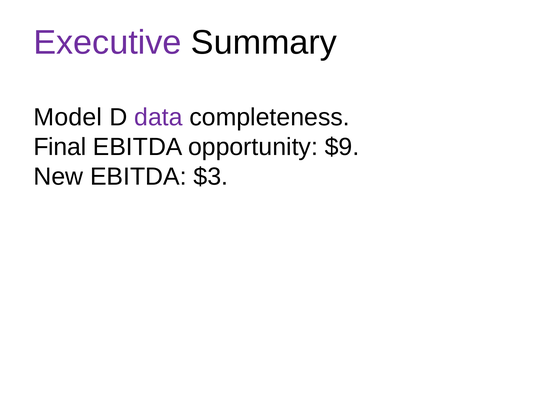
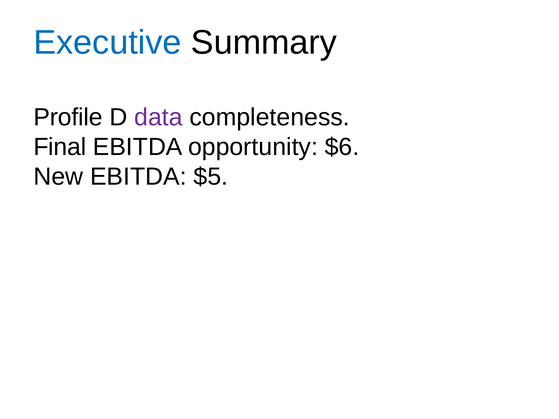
Executive colour: purple -> blue (107, 42)
Model: Model -> Profile (68, 117)
$9: $9 -> $6 (342, 147)
$3: $3 -> $5 (211, 177)
